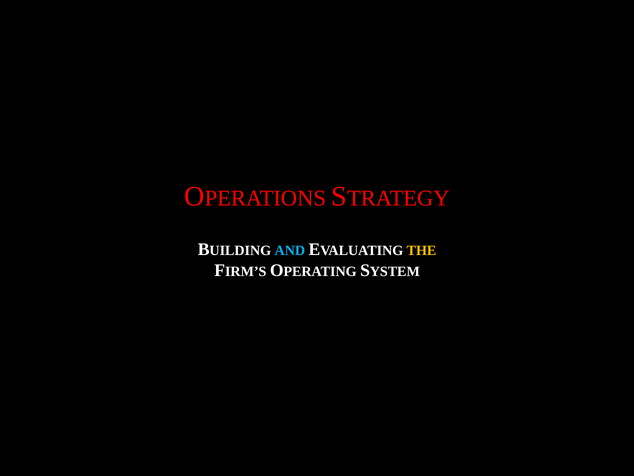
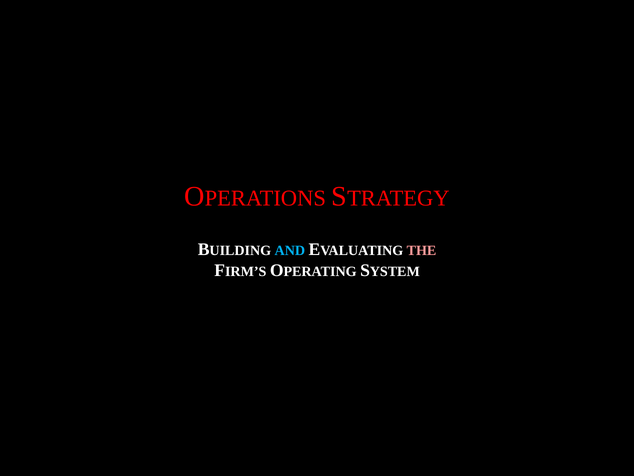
THE colour: yellow -> pink (422, 250)
